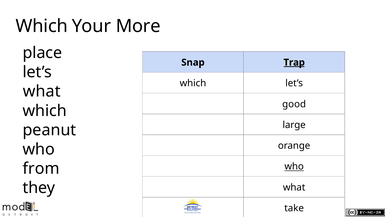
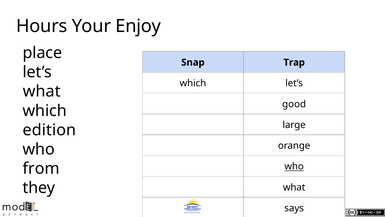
Which: Which -> Hours (42, 26)
More: More -> Enjoy (138, 26)
Trap underline: present -> none (294, 62)
peanut: peanut -> edition (49, 130)
take: take -> says (294, 208)
